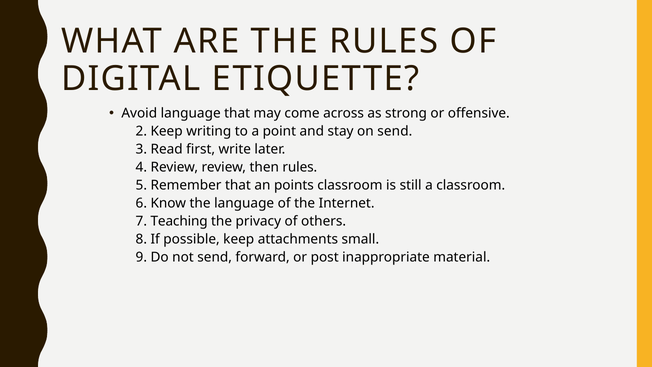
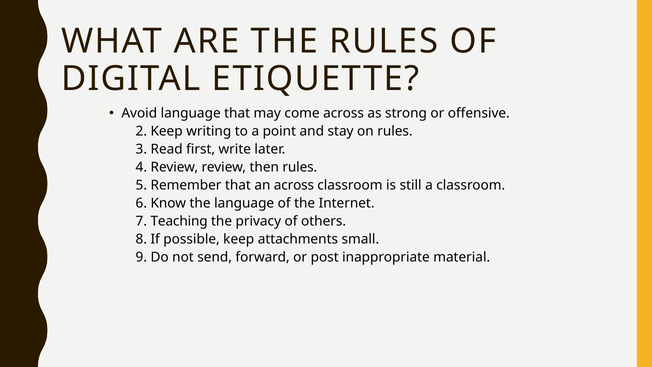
on send: send -> rules (395, 131)
an points: points -> across (294, 185)
